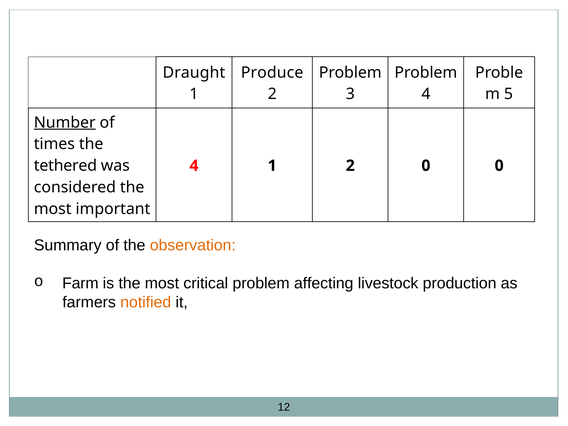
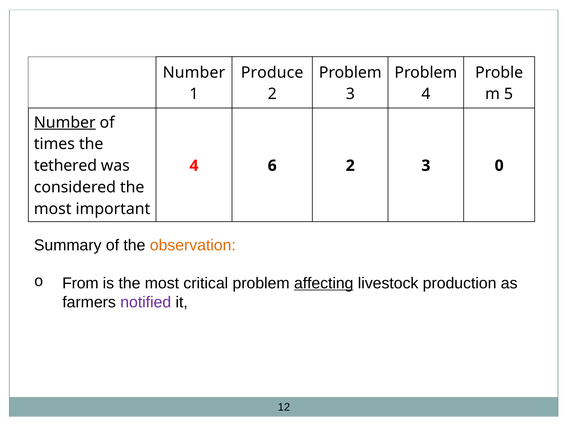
Draught: Draught -> Number (194, 73)
4 1: 1 -> 6 (272, 166)
2 0: 0 -> 3 (426, 166)
Farm: Farm -> From (80, 283)
affecting underline: none -> present (324, 283)
notified colour: orange -> purple (146, 302)
